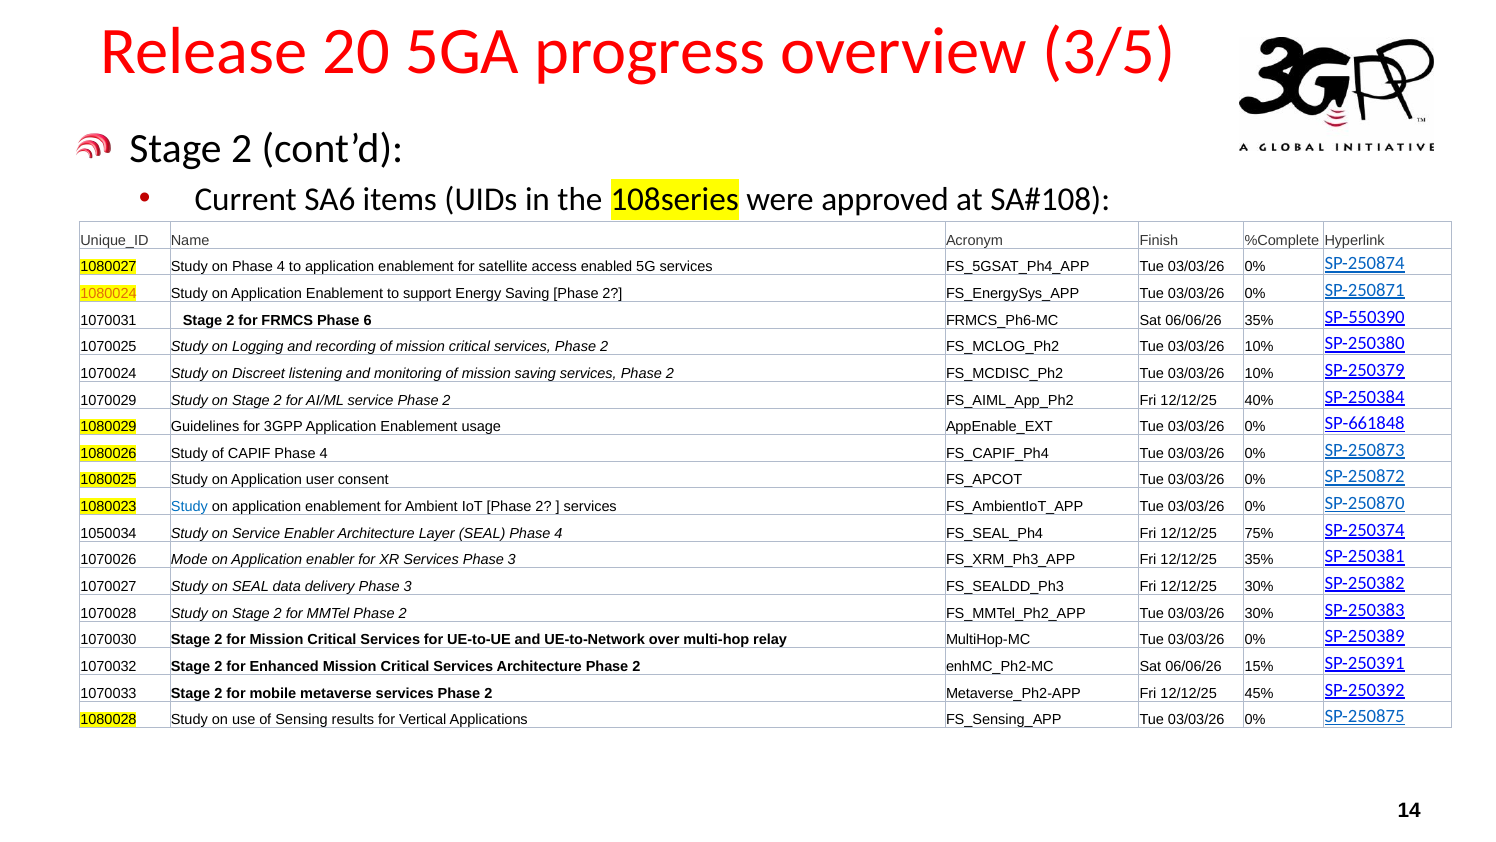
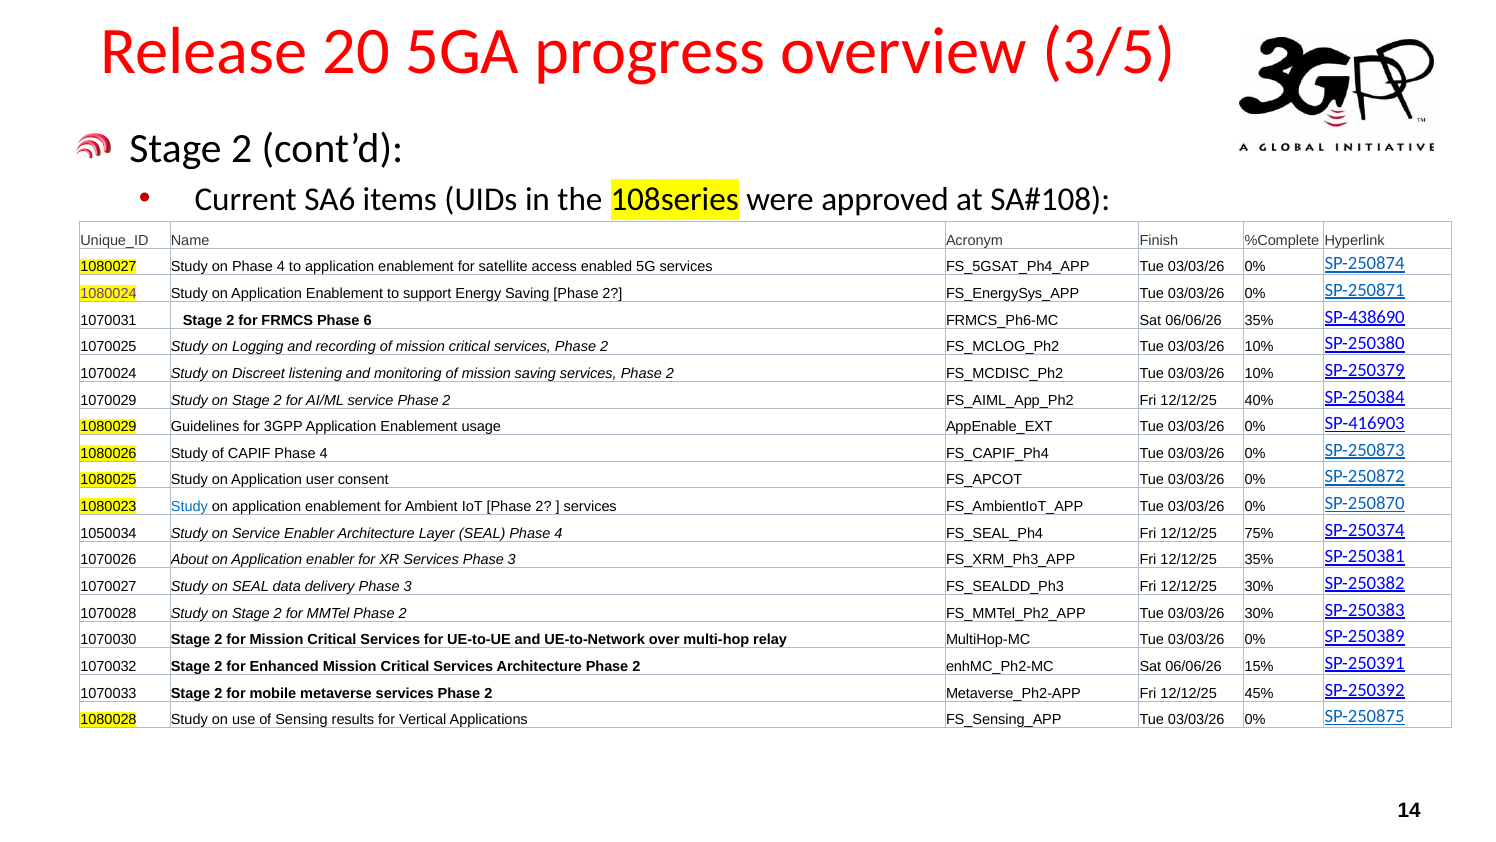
1080024 colour: orange -> purple (108, 294)
SP-550390: SP-550390 -> SP-438690 (1365, 317)
SP-661848: SP-661848 -> SP-416903 (1365, 423)
Mode: Mode -> About (190, 560)
